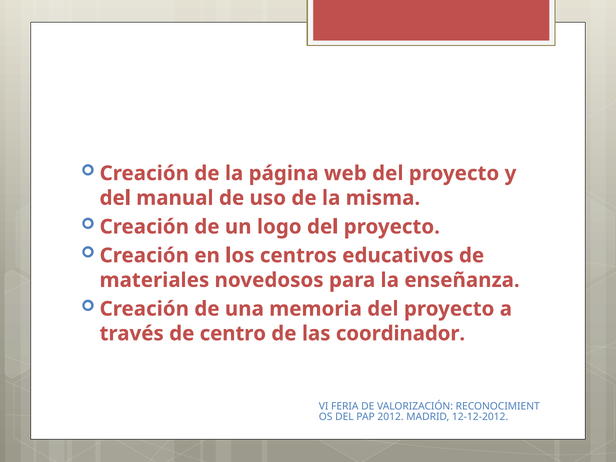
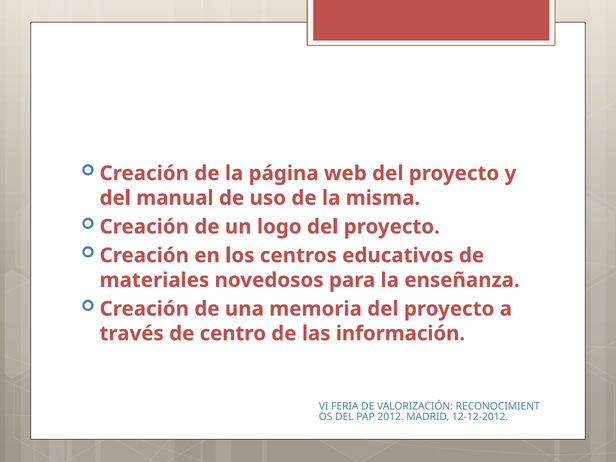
coordinador: coordinador -> información (400, 334)
